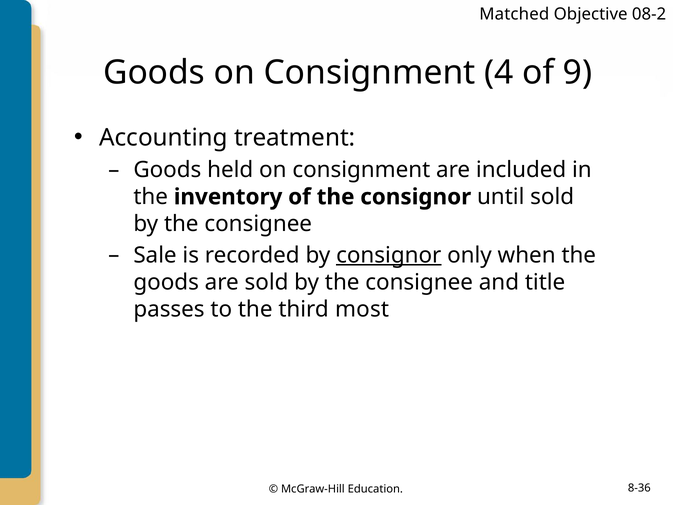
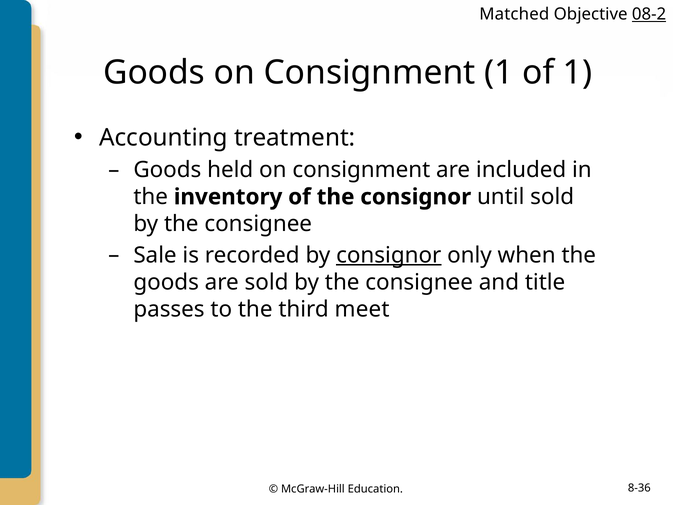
08-2 underline: none -> present (649, 14)
Consignment 4: 4 -> 1 (499, 72)
of 9: 9 -> 1 (578, 72)
most: most -> meet (362, 309)
